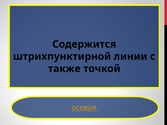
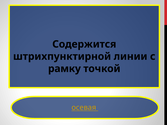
также: также -> рамку (64, 69)
